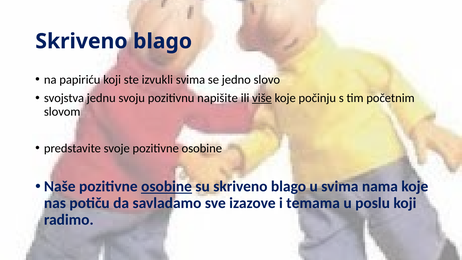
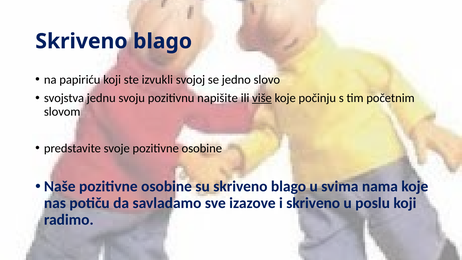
izvukli svima: svima -> svojoj (190, 80)
osobine underline: present -> none (167, 186)
i temama: temama -> skriveno (313, 203)
